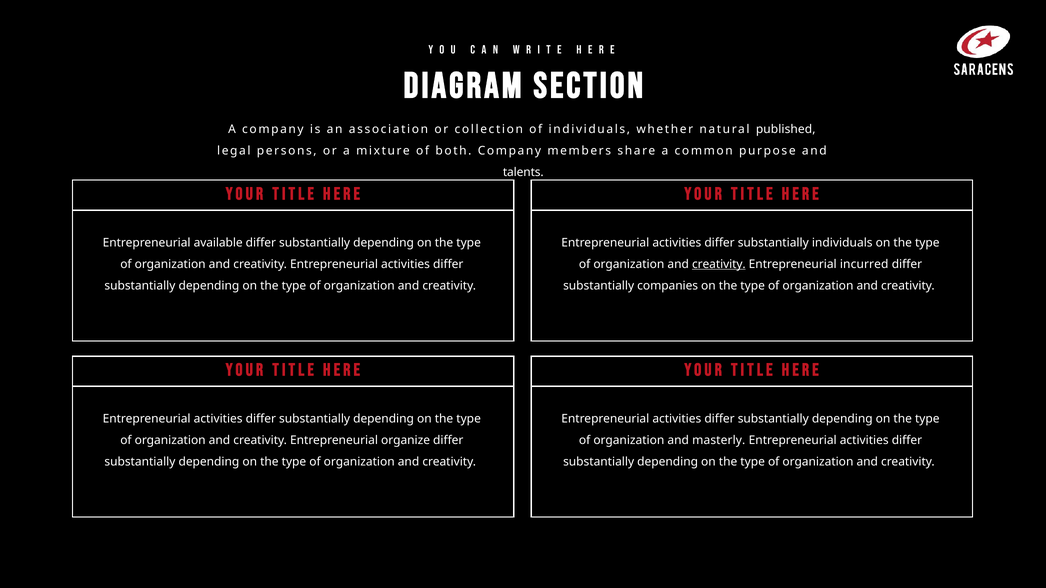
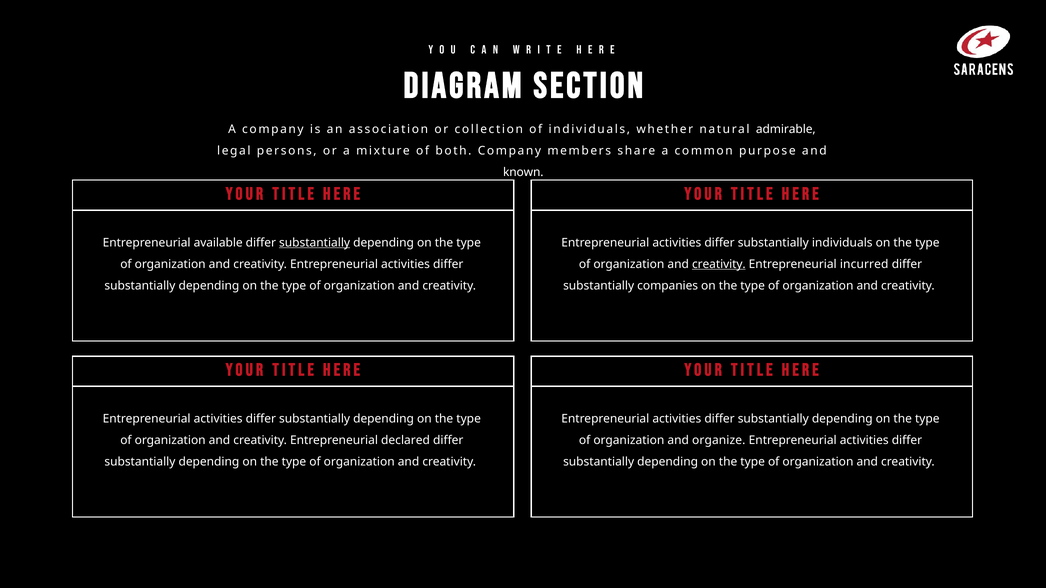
published: published -> admirable (786, 130)
talents: talents -> known (523, 173)
substantially underline: none -> present (315, 243)
organize: organize -> declared (406, 441)
masterly: masterly -> organize (719, 441)
